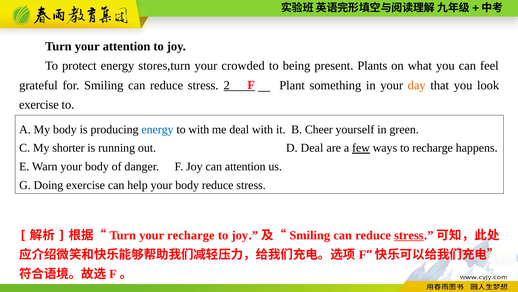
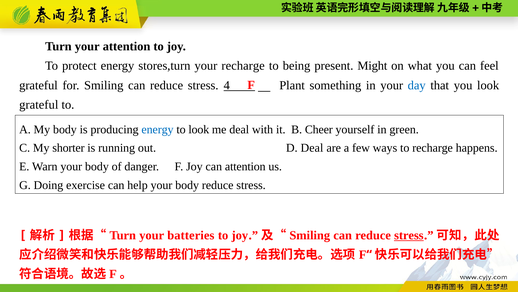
your crowded: crowded -> recharge (243, 66)
Plants: Plants -> Might (372, 66)
2: 2 -> 4 (227, 85)
day colour: orange -> blue (417, 85)
exercise: exercise -> grateful (39, 104)
to with: with -> look (199, 129)
few underline: present -> none (361, 148)
your recharge: recharge -> batteries (191, 235)
